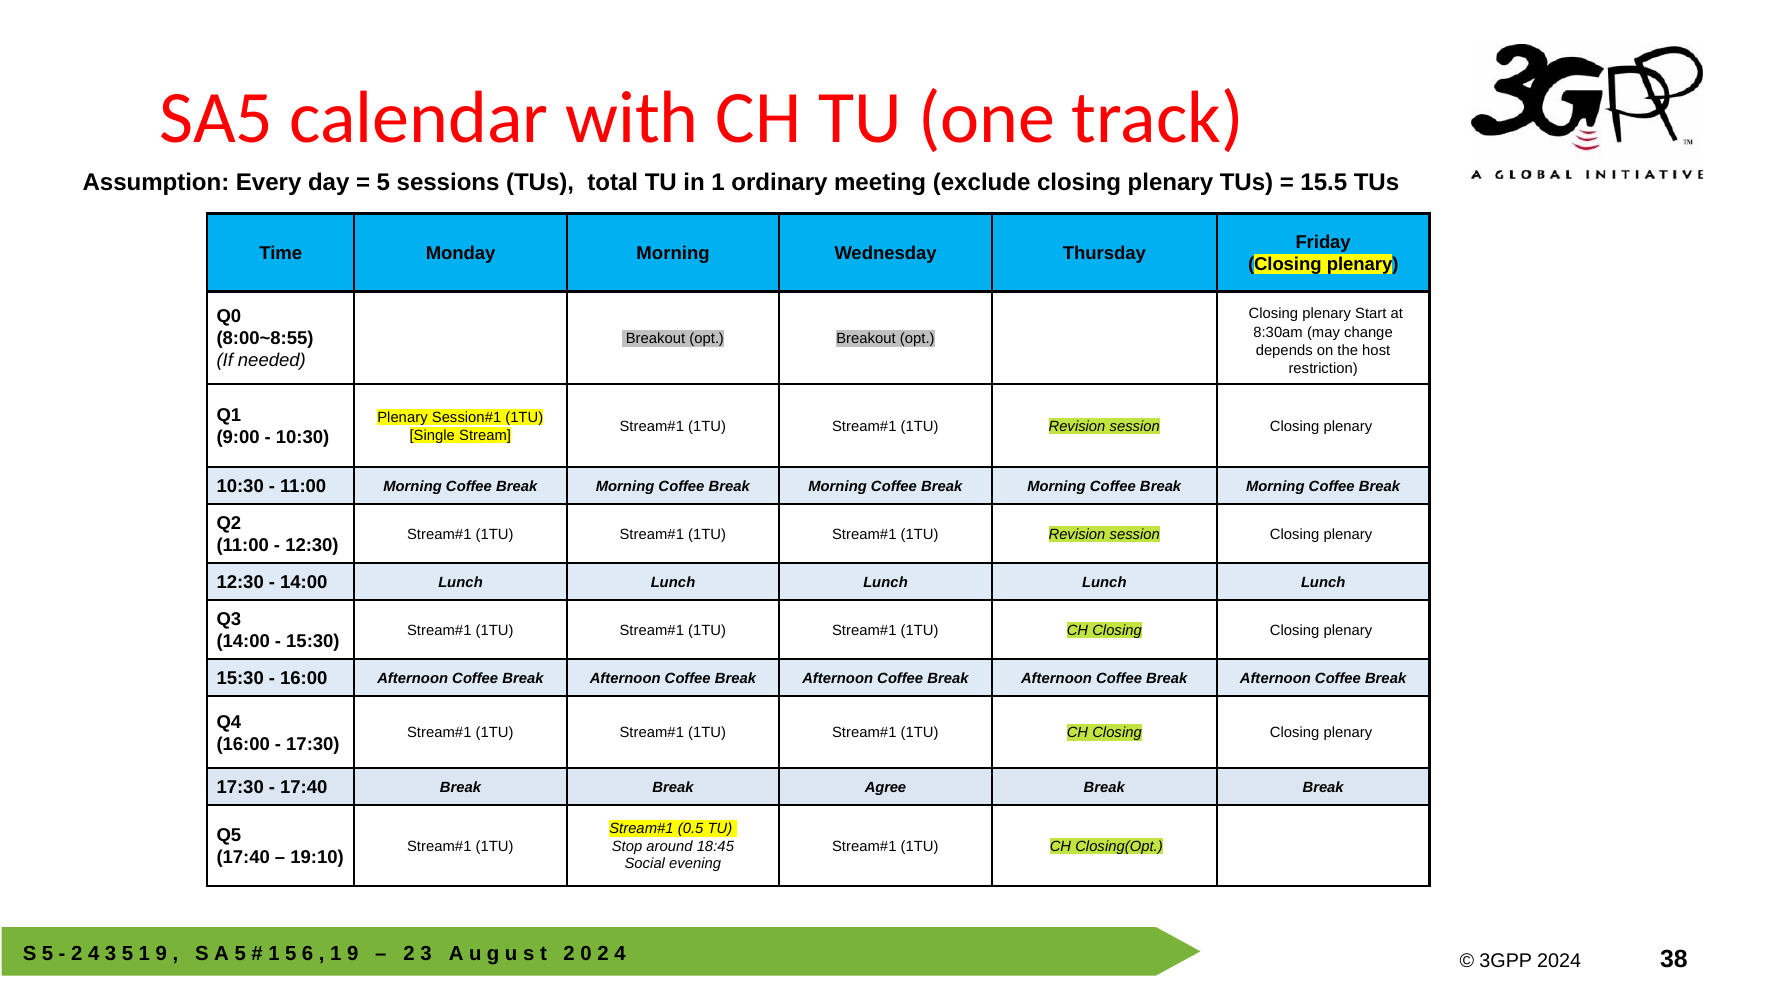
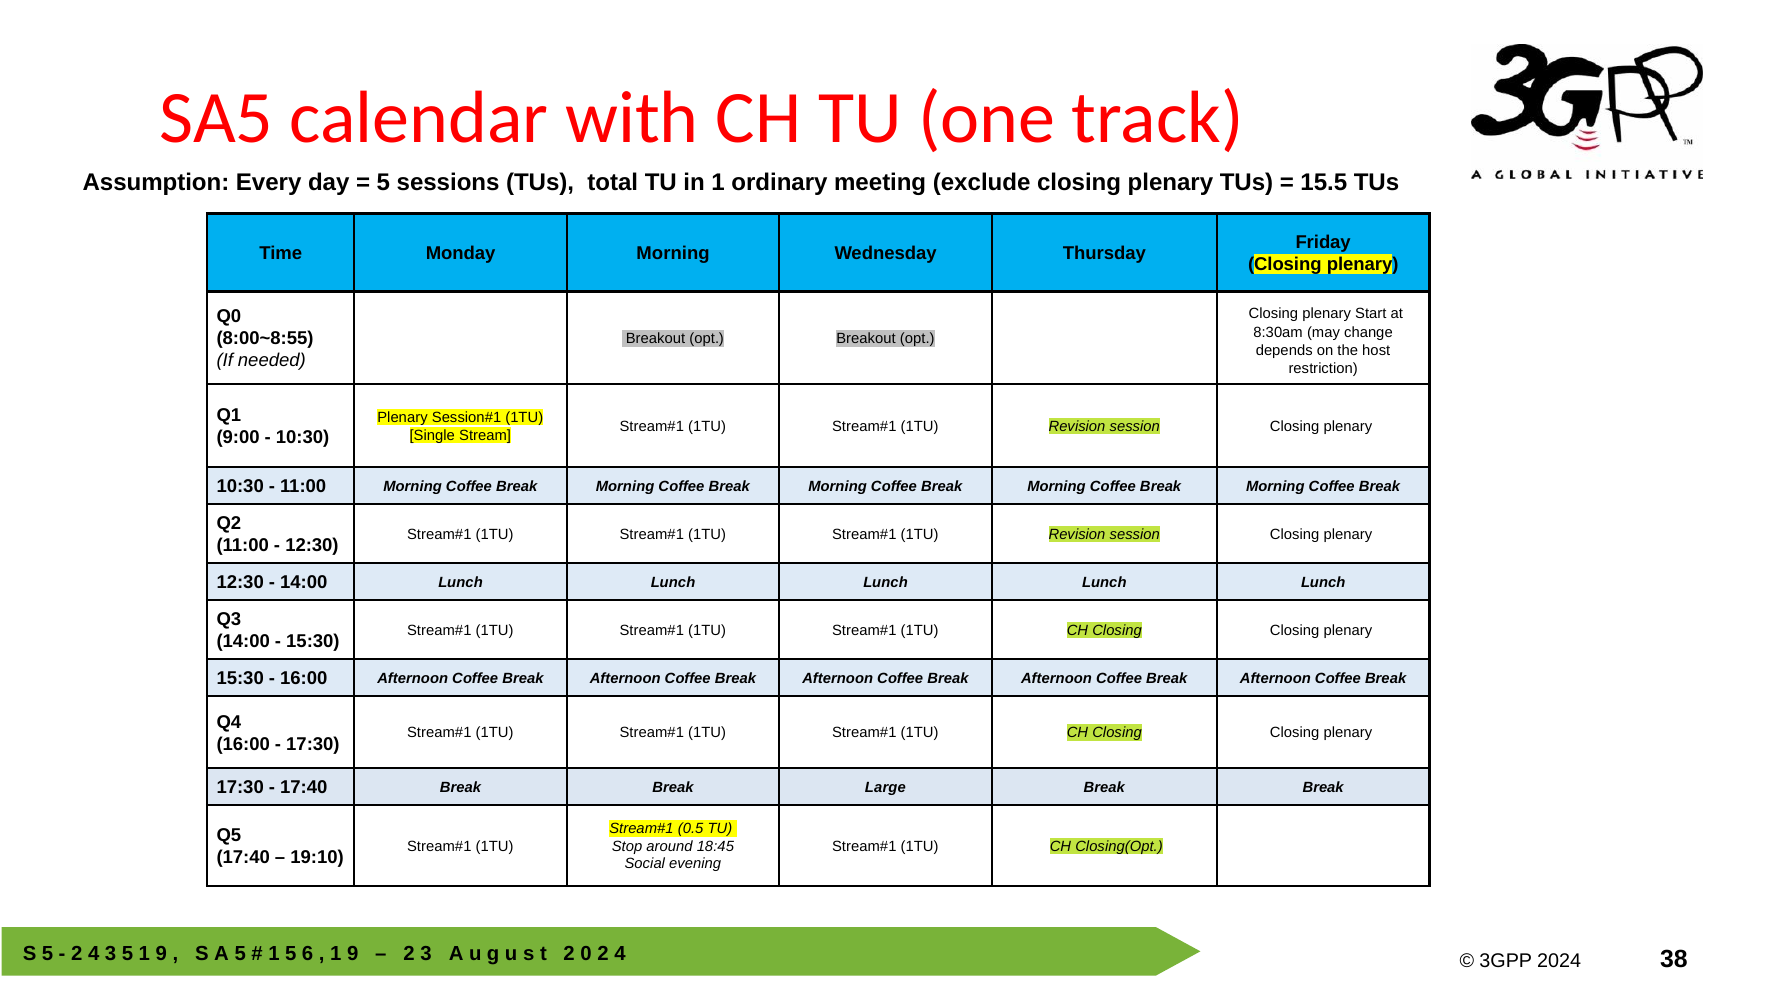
Agree: Agree -> Large (885, 788)
